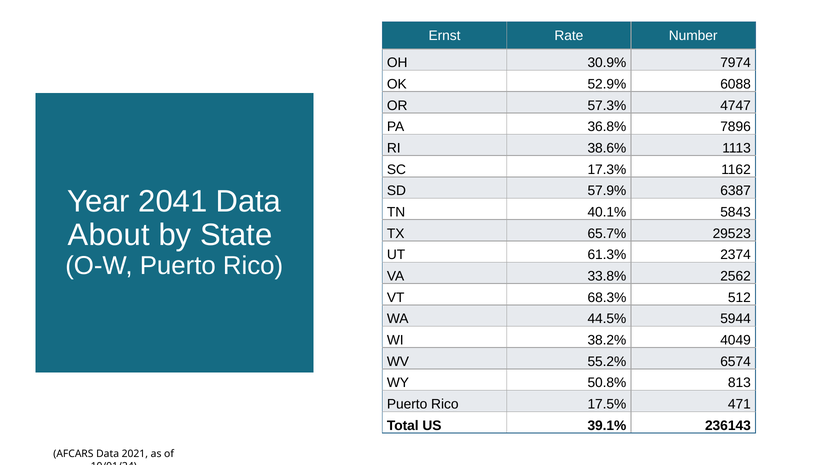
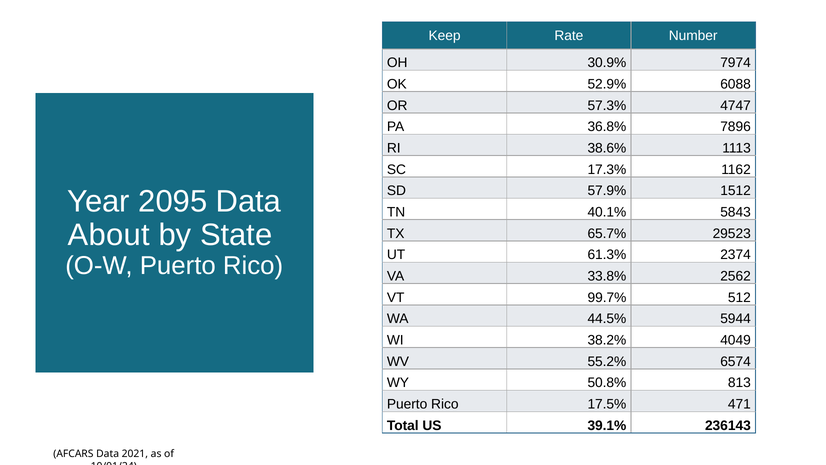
Ernst: Ernst -> Keep (445, 36)
6387: 6387 -> 1512 (736, 191)
2041: 2041 -> 2095 (173, 202)
68.3%: 68.3% -> 99.7% (607, 297)
